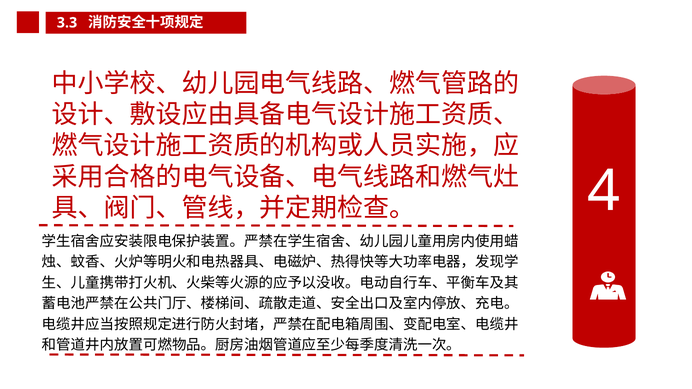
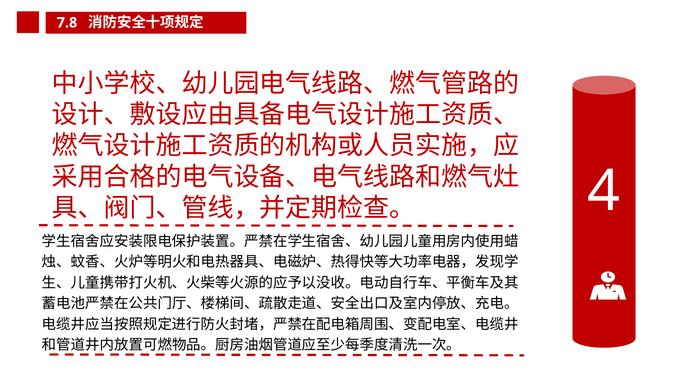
3.3: 3.3 -> 7.8 (67, 23)
